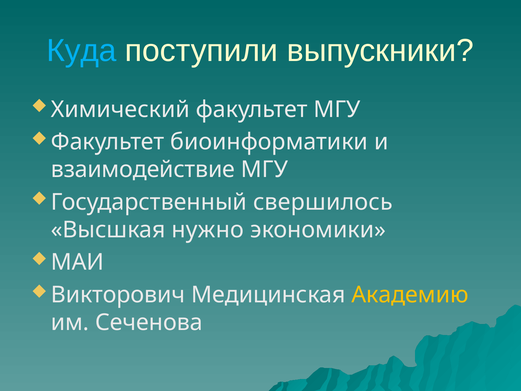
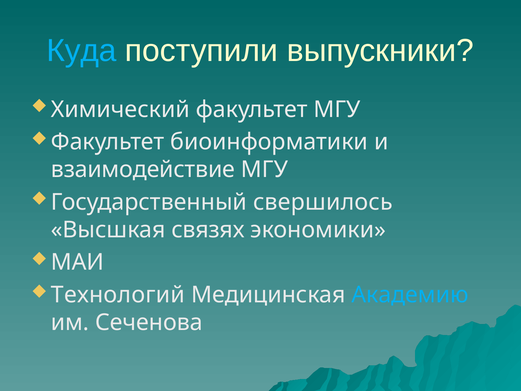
нужно: нужно -> связях (208, 230)
Викторович: Викторович -> Технологий (118, 295)
Академию colour: yellow -> light blue (410, 295)
